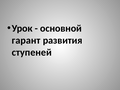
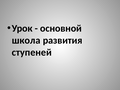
гарант: гарант -> школа (26, 40)
